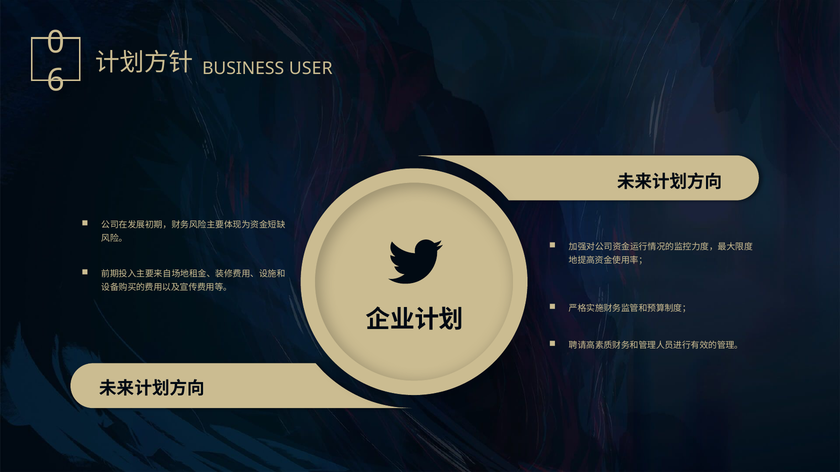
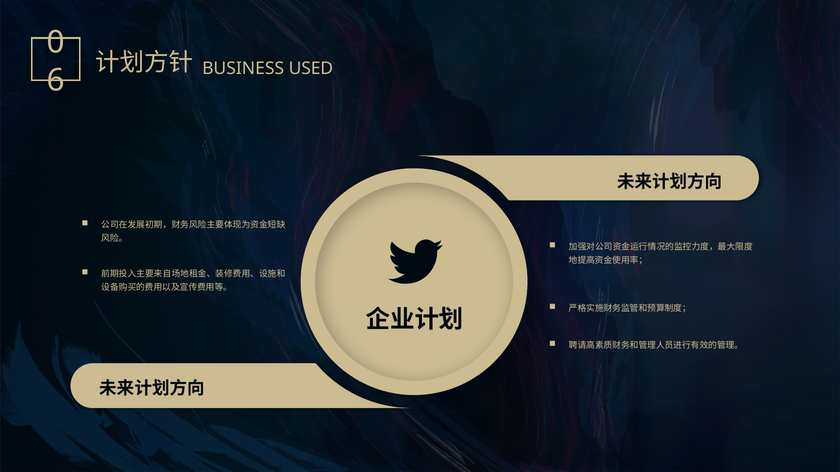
USER: USER -> USED (311, 69)
